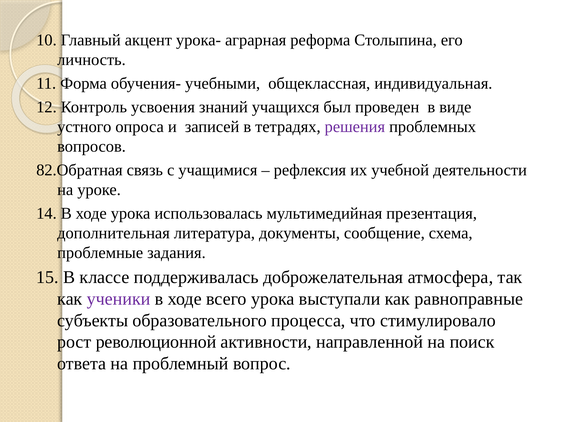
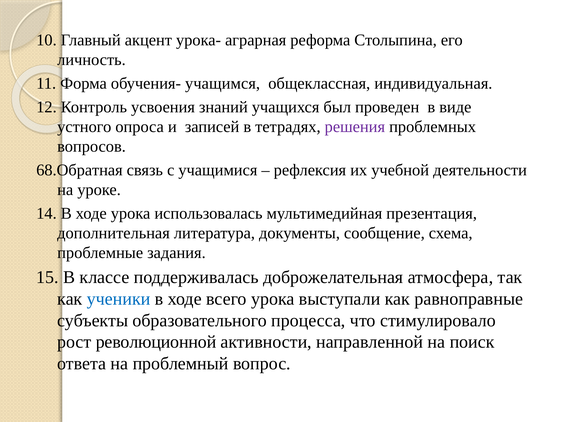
учебными: учебными -> учащимся (223, 83)
82.Обратная: 82.Обратная -> 68.Обратная (79, 170)
ученики colour: purple -> blue (119, 299)
